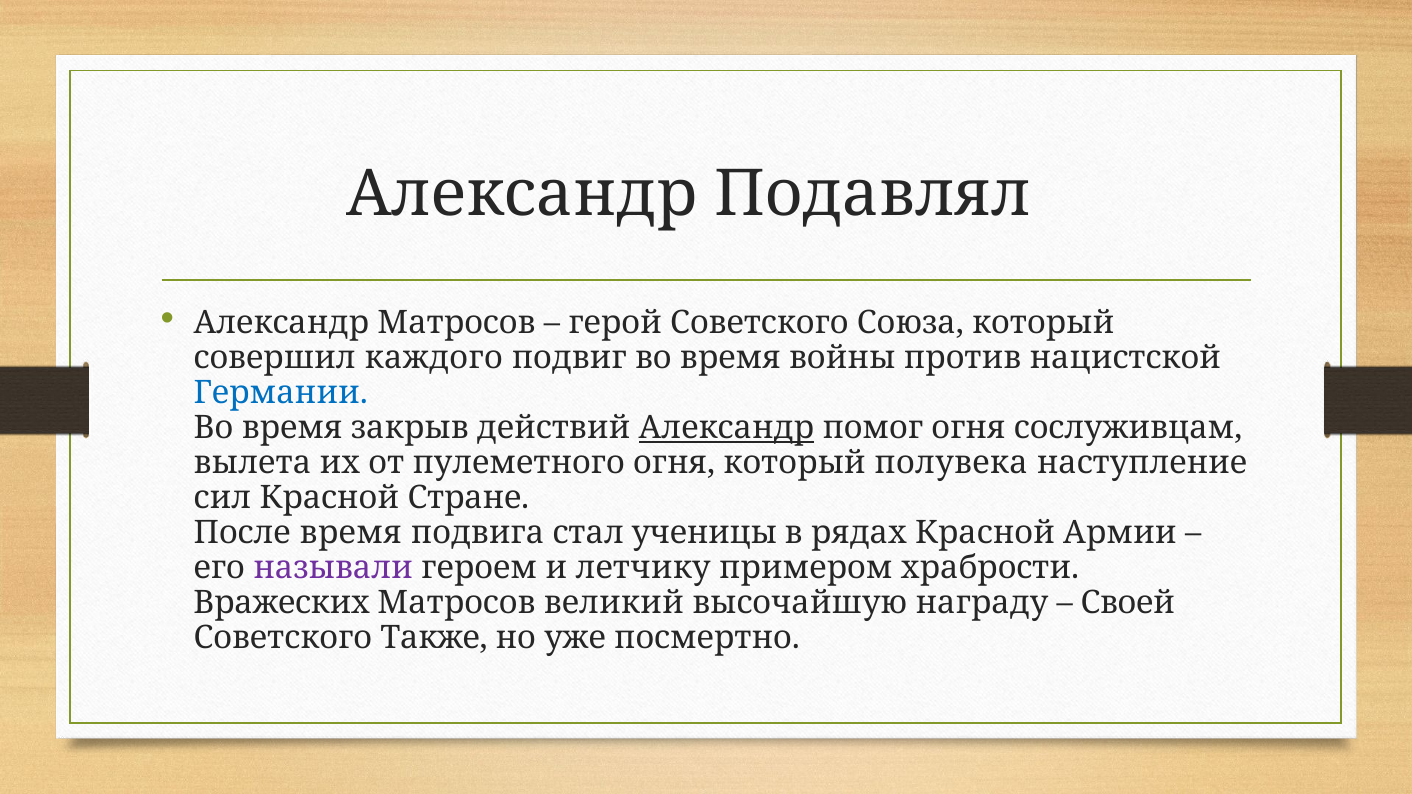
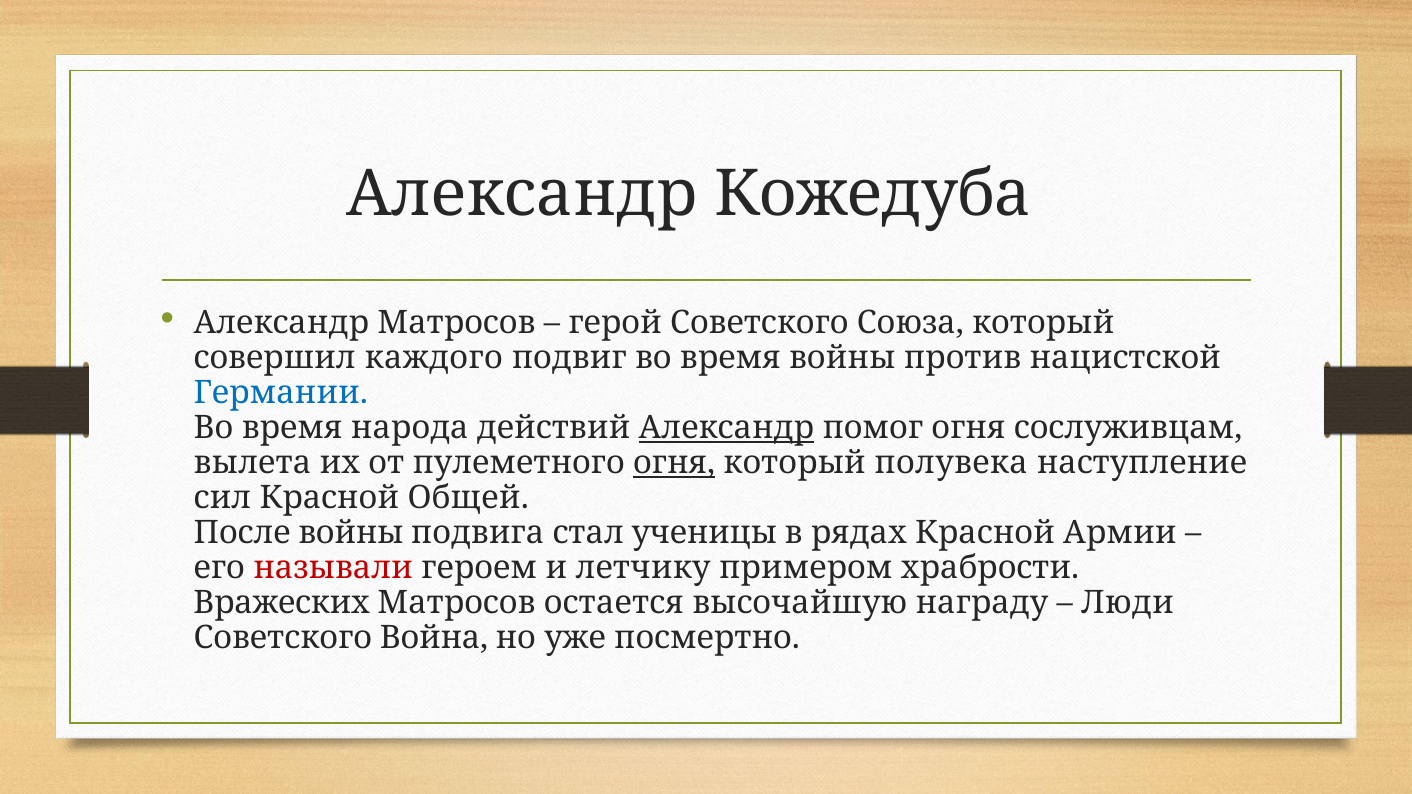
Подавлял: Подавлял -> Кожедуба (873, 194)
закрыв: закрыв -> народа (410, 428)
огня underline: none -> present (674, 463)
Стране: Стране -> Общей (468, 498)
После время: время -> войны (351, 533)
называли colour: purple -> red (333, 568)
великий: великий -> остается (614, 603)
Своей: Своей -> Люди (1127, 603)
Также: Также -> Война (434, 638)
